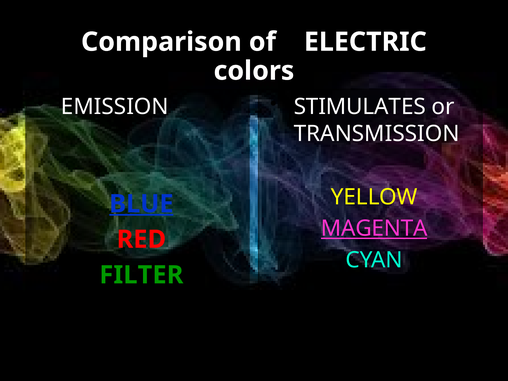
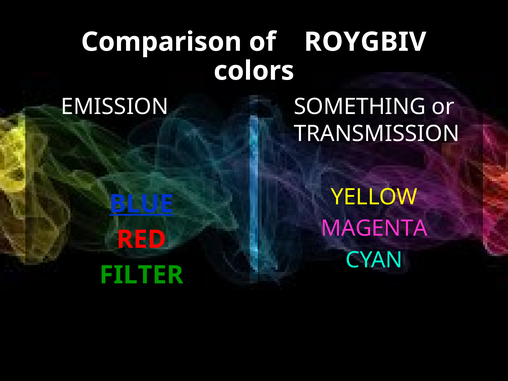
ELECTRIC: ELECTRIC -> ROYGBIV (365, 42)
STIMULATES: STIMULATES -> SOMETHING (360, 107)
MAGENTA underline: present -> none (374, 229)
